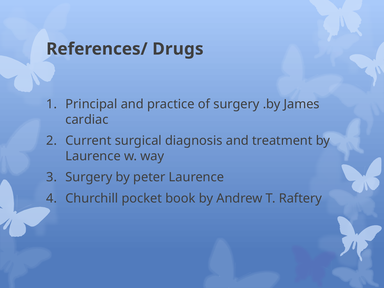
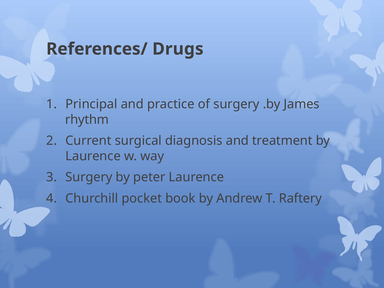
cardiac: cardiac -> rhythm (87, 120)
